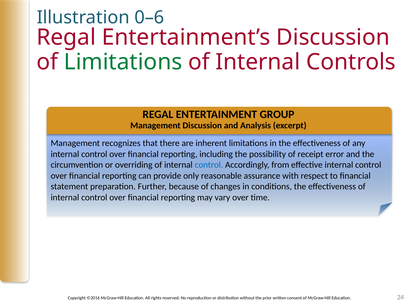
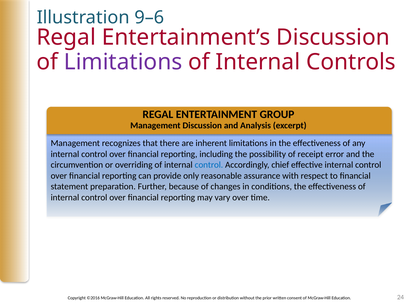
0–6: 0–6 -> 9–6 (149, 18)
Limitations colour: green -> purple (123, 62)
from: from -> chief (280, 165)
